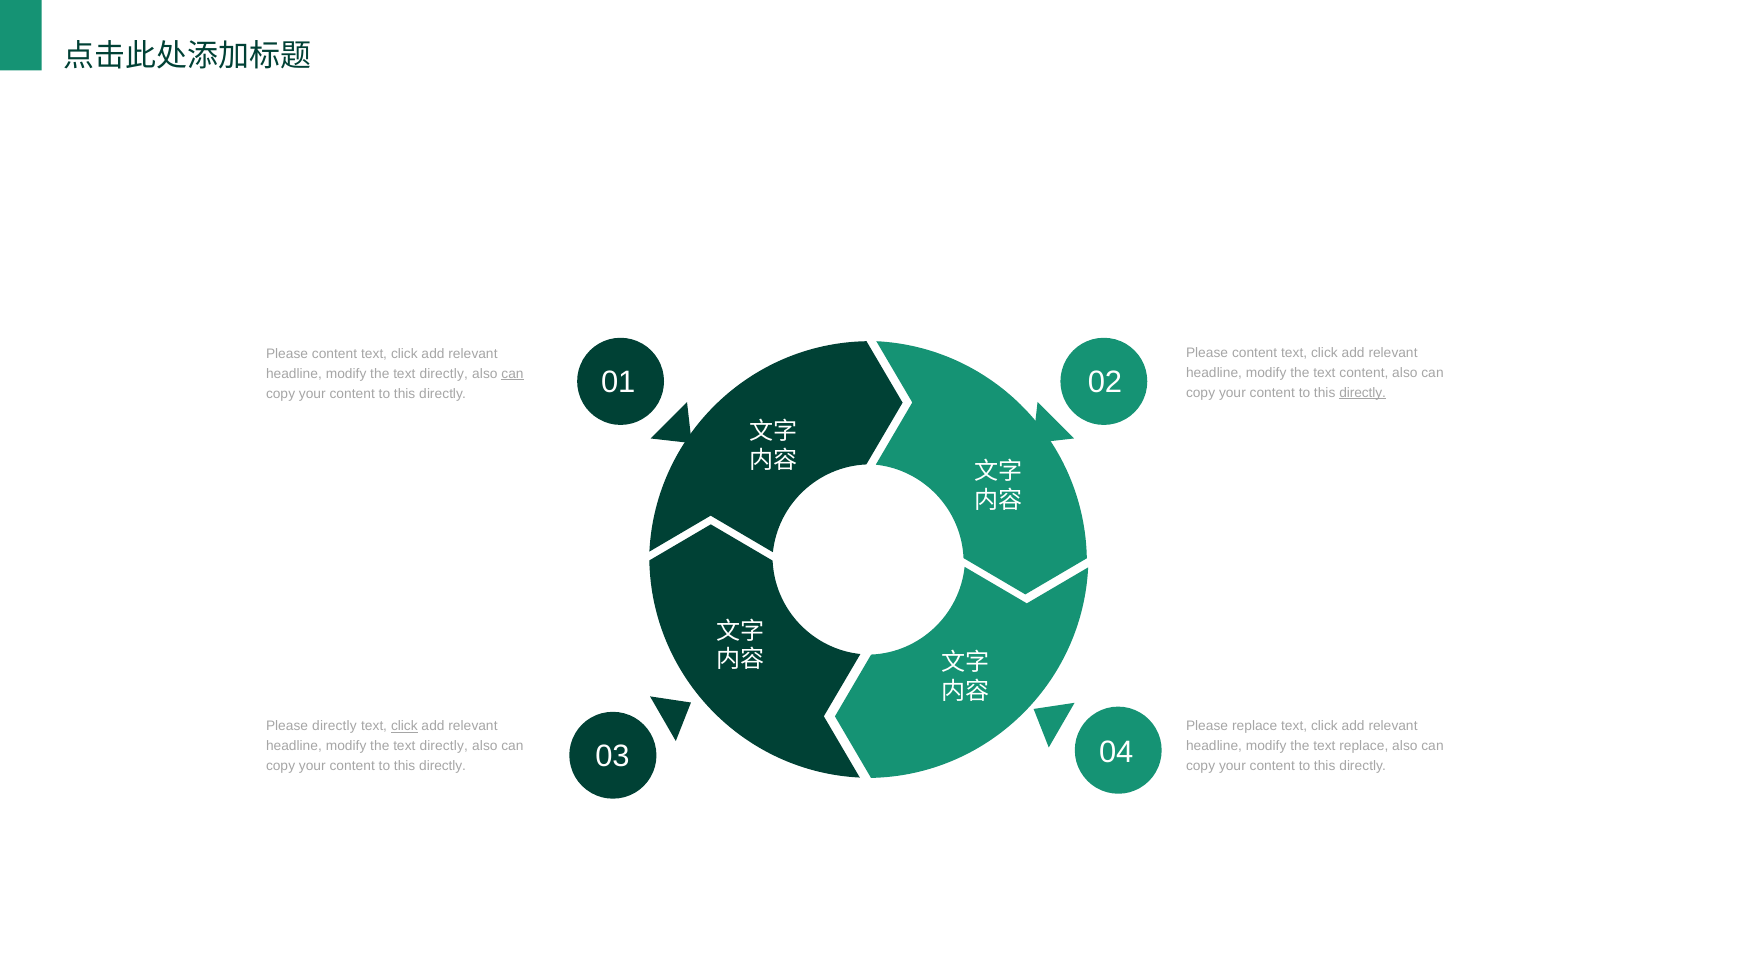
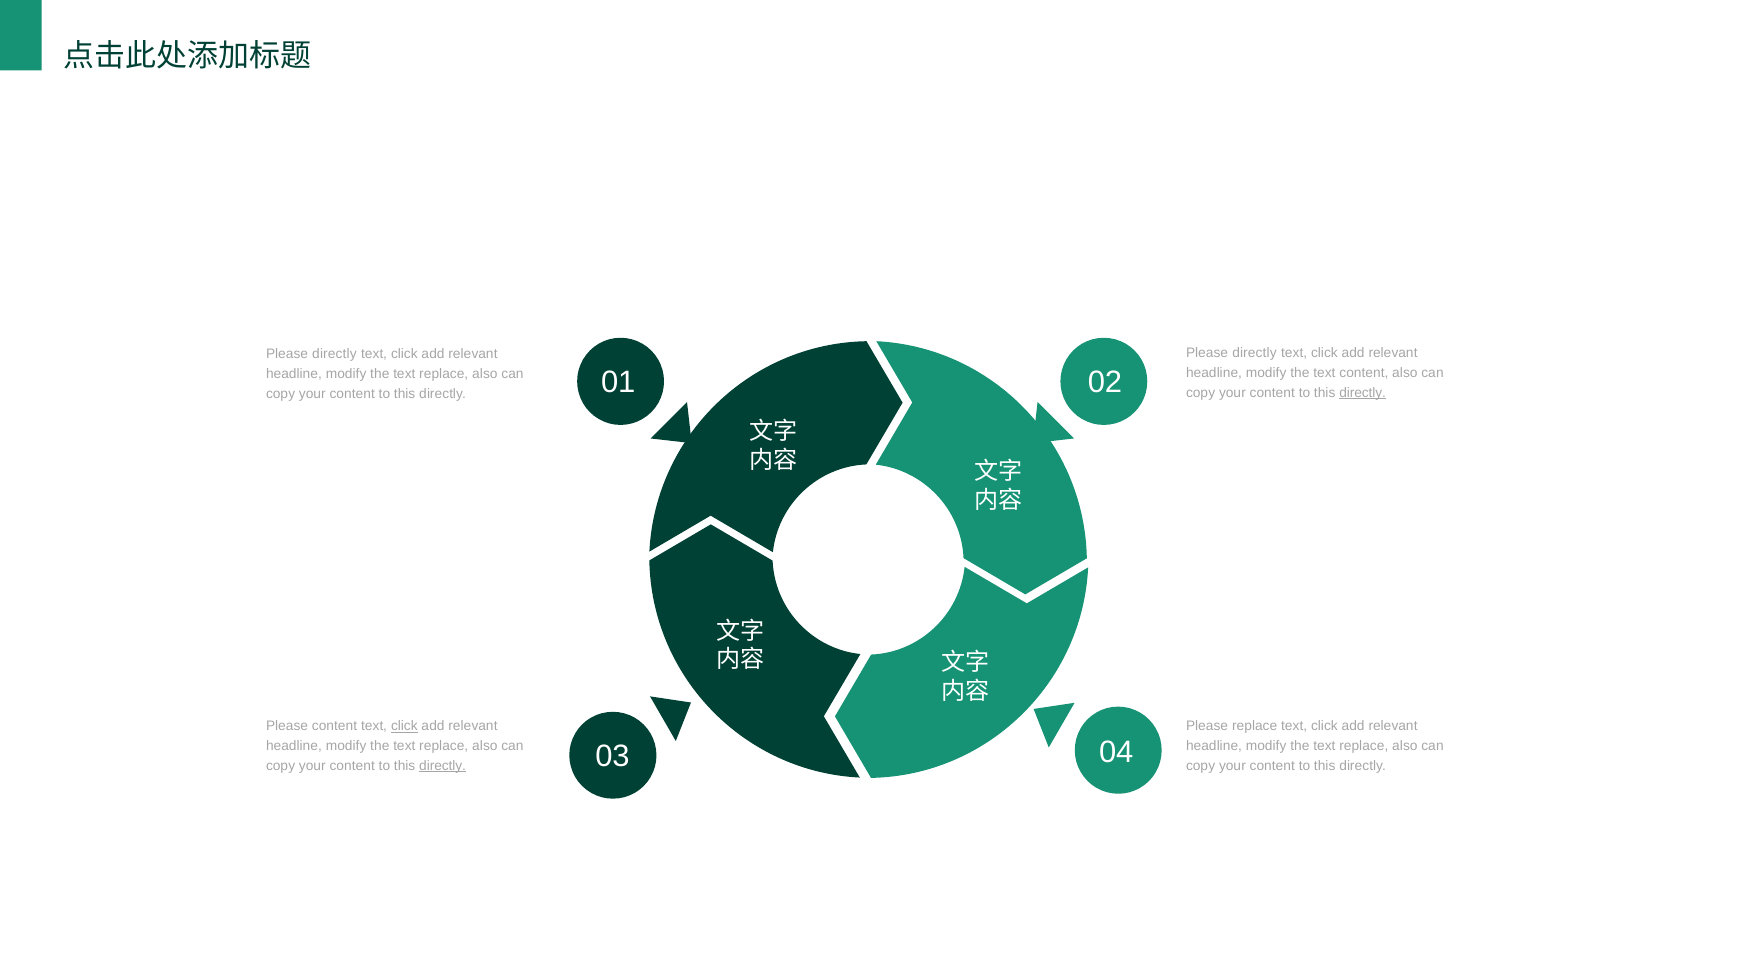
content: content -> directly (1255, 354)
content: content -> directly (334, 354)
directly: directly -> replace (444, 374)
can underline: present -> none (512, 374)
Please directly: directly -> content (335, 727)
directly: directly -> replace (444, 746)
directly underline: none -> present (443, 766)
